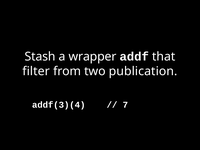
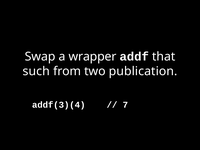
Stash: Stash -> Swap (40, 57)
filter: filter -> such (36, 71)
